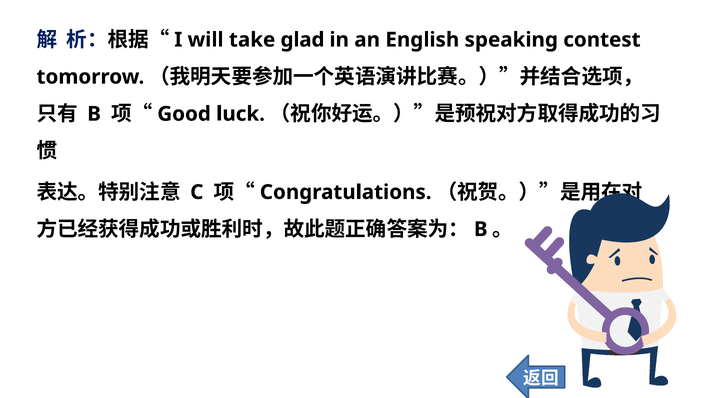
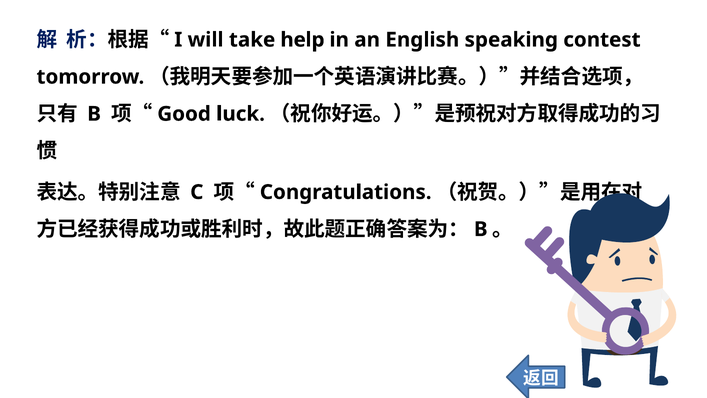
glad: glad -> help (302, 40)
